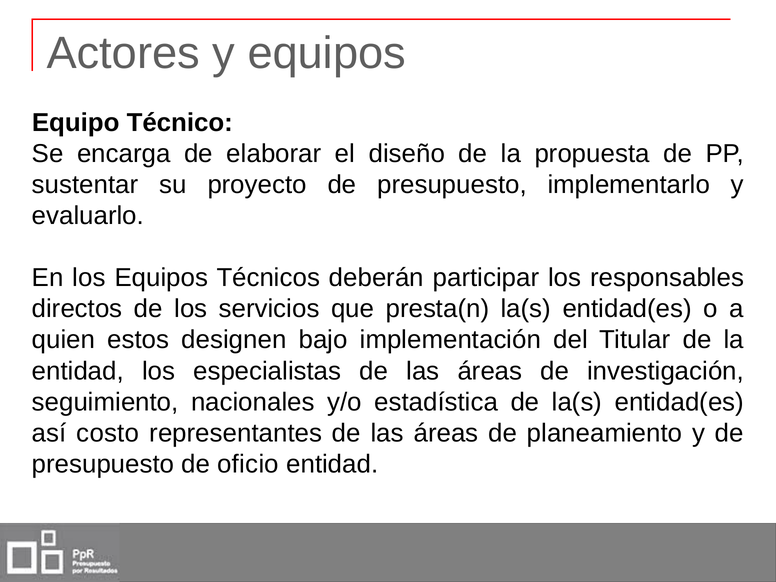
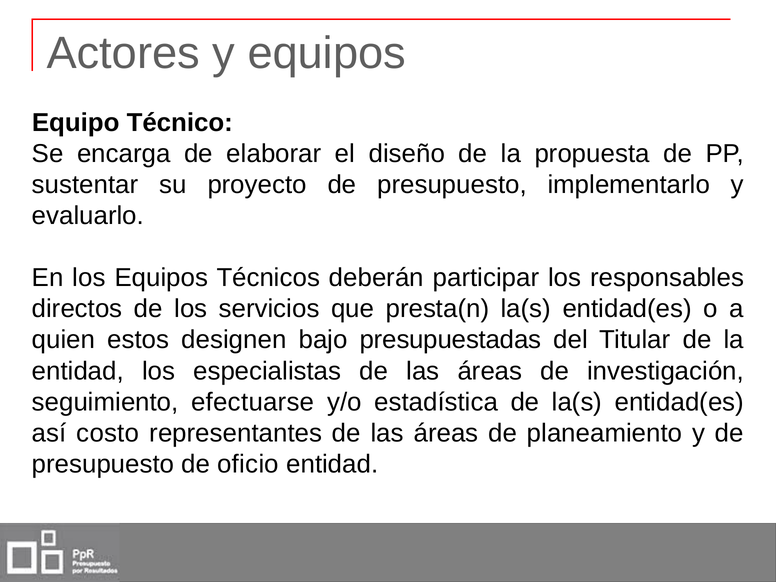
implementación: implementación -> presupuestadas (451, 340)
nacionales: nacionales -> efectuarse (253, 402)
